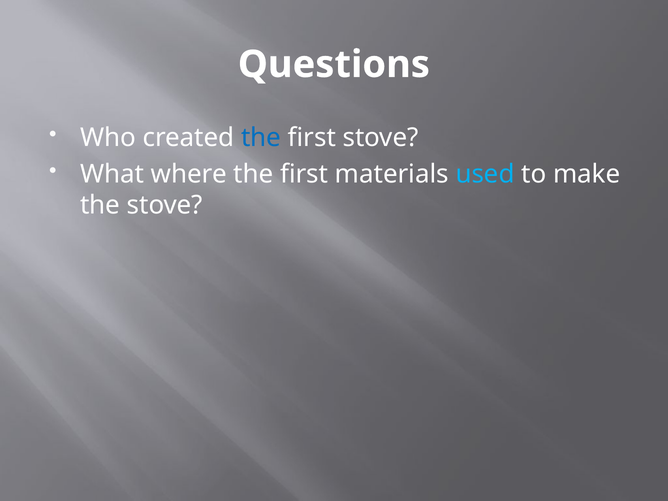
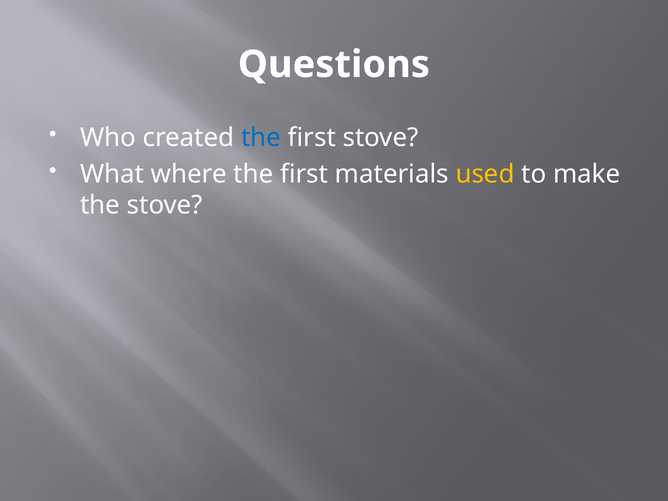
used colour: light blue -> yellow (485, 174)
